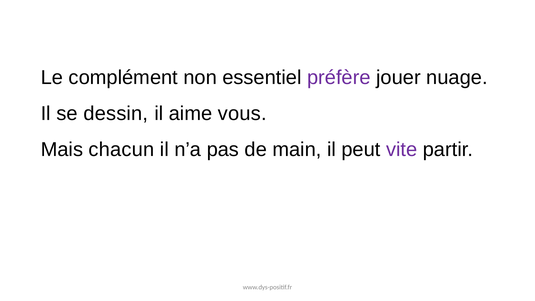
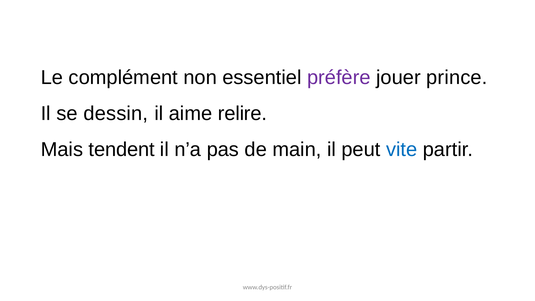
nuage: nuage -> prince (457, 77)
vous: vous -> relire (242, 114)
chacun: chacun -> tendent (122, 150)
vite colour: purple -> blue (402, 150)
